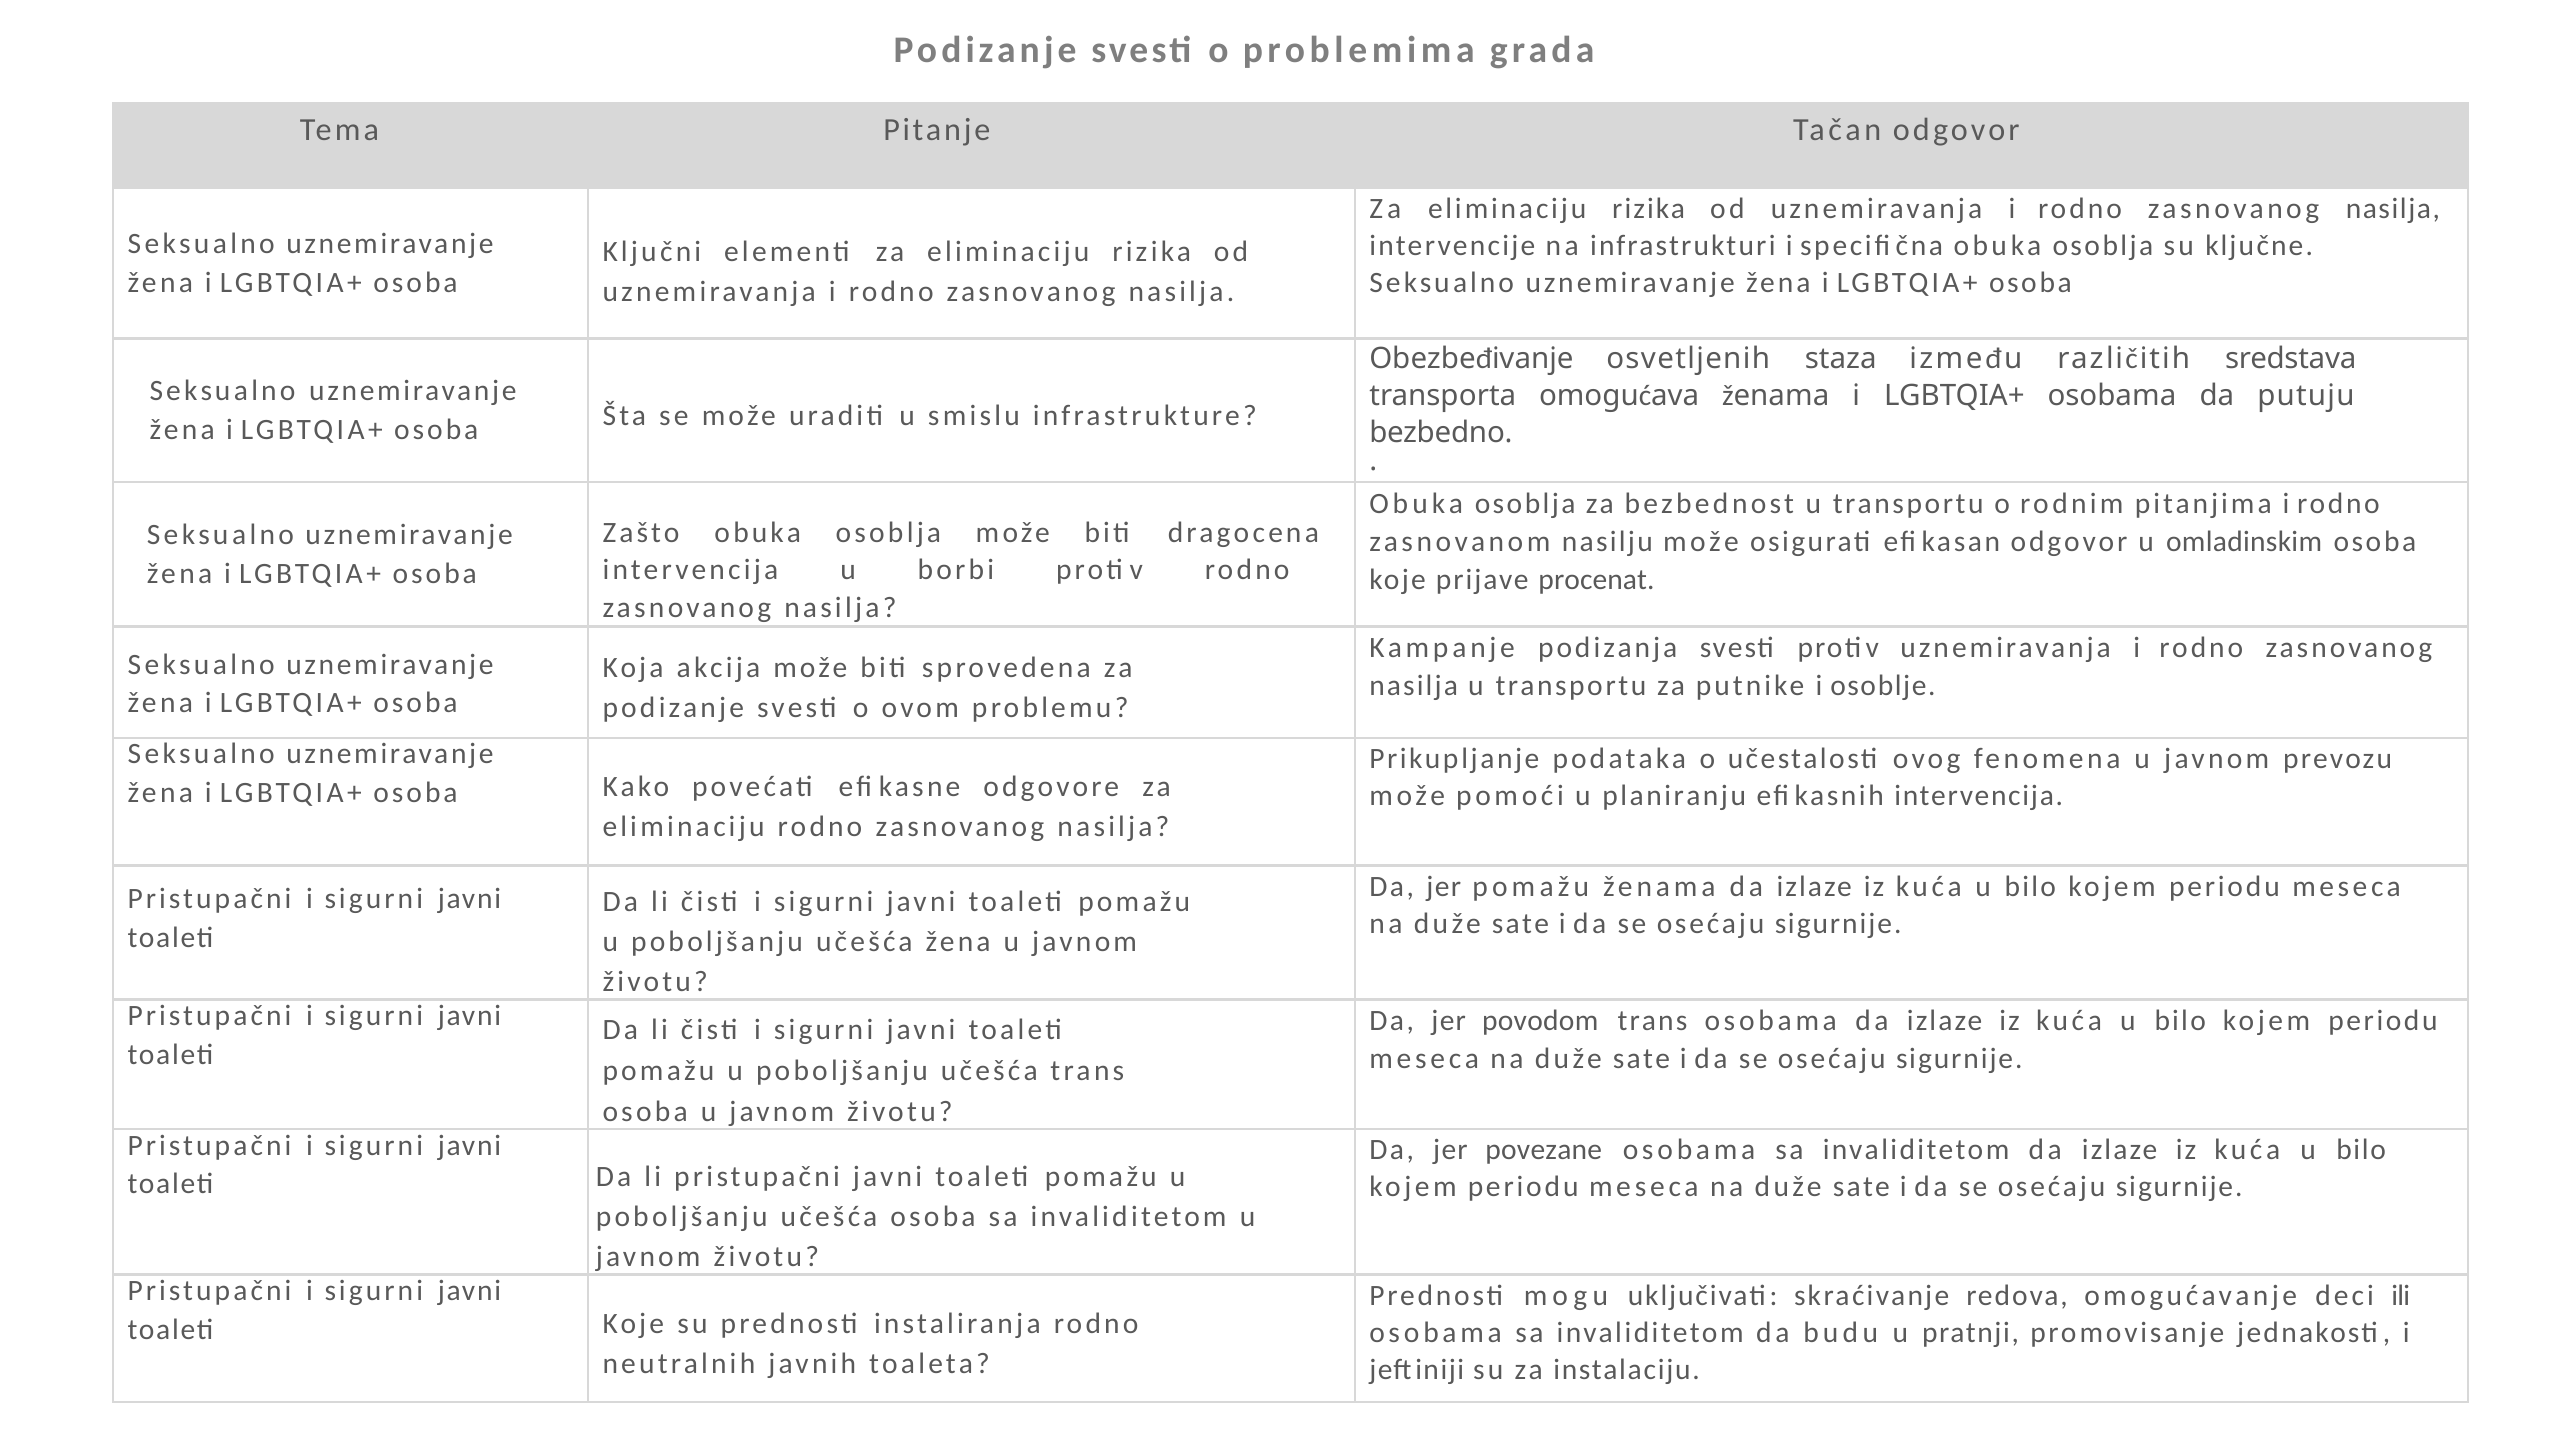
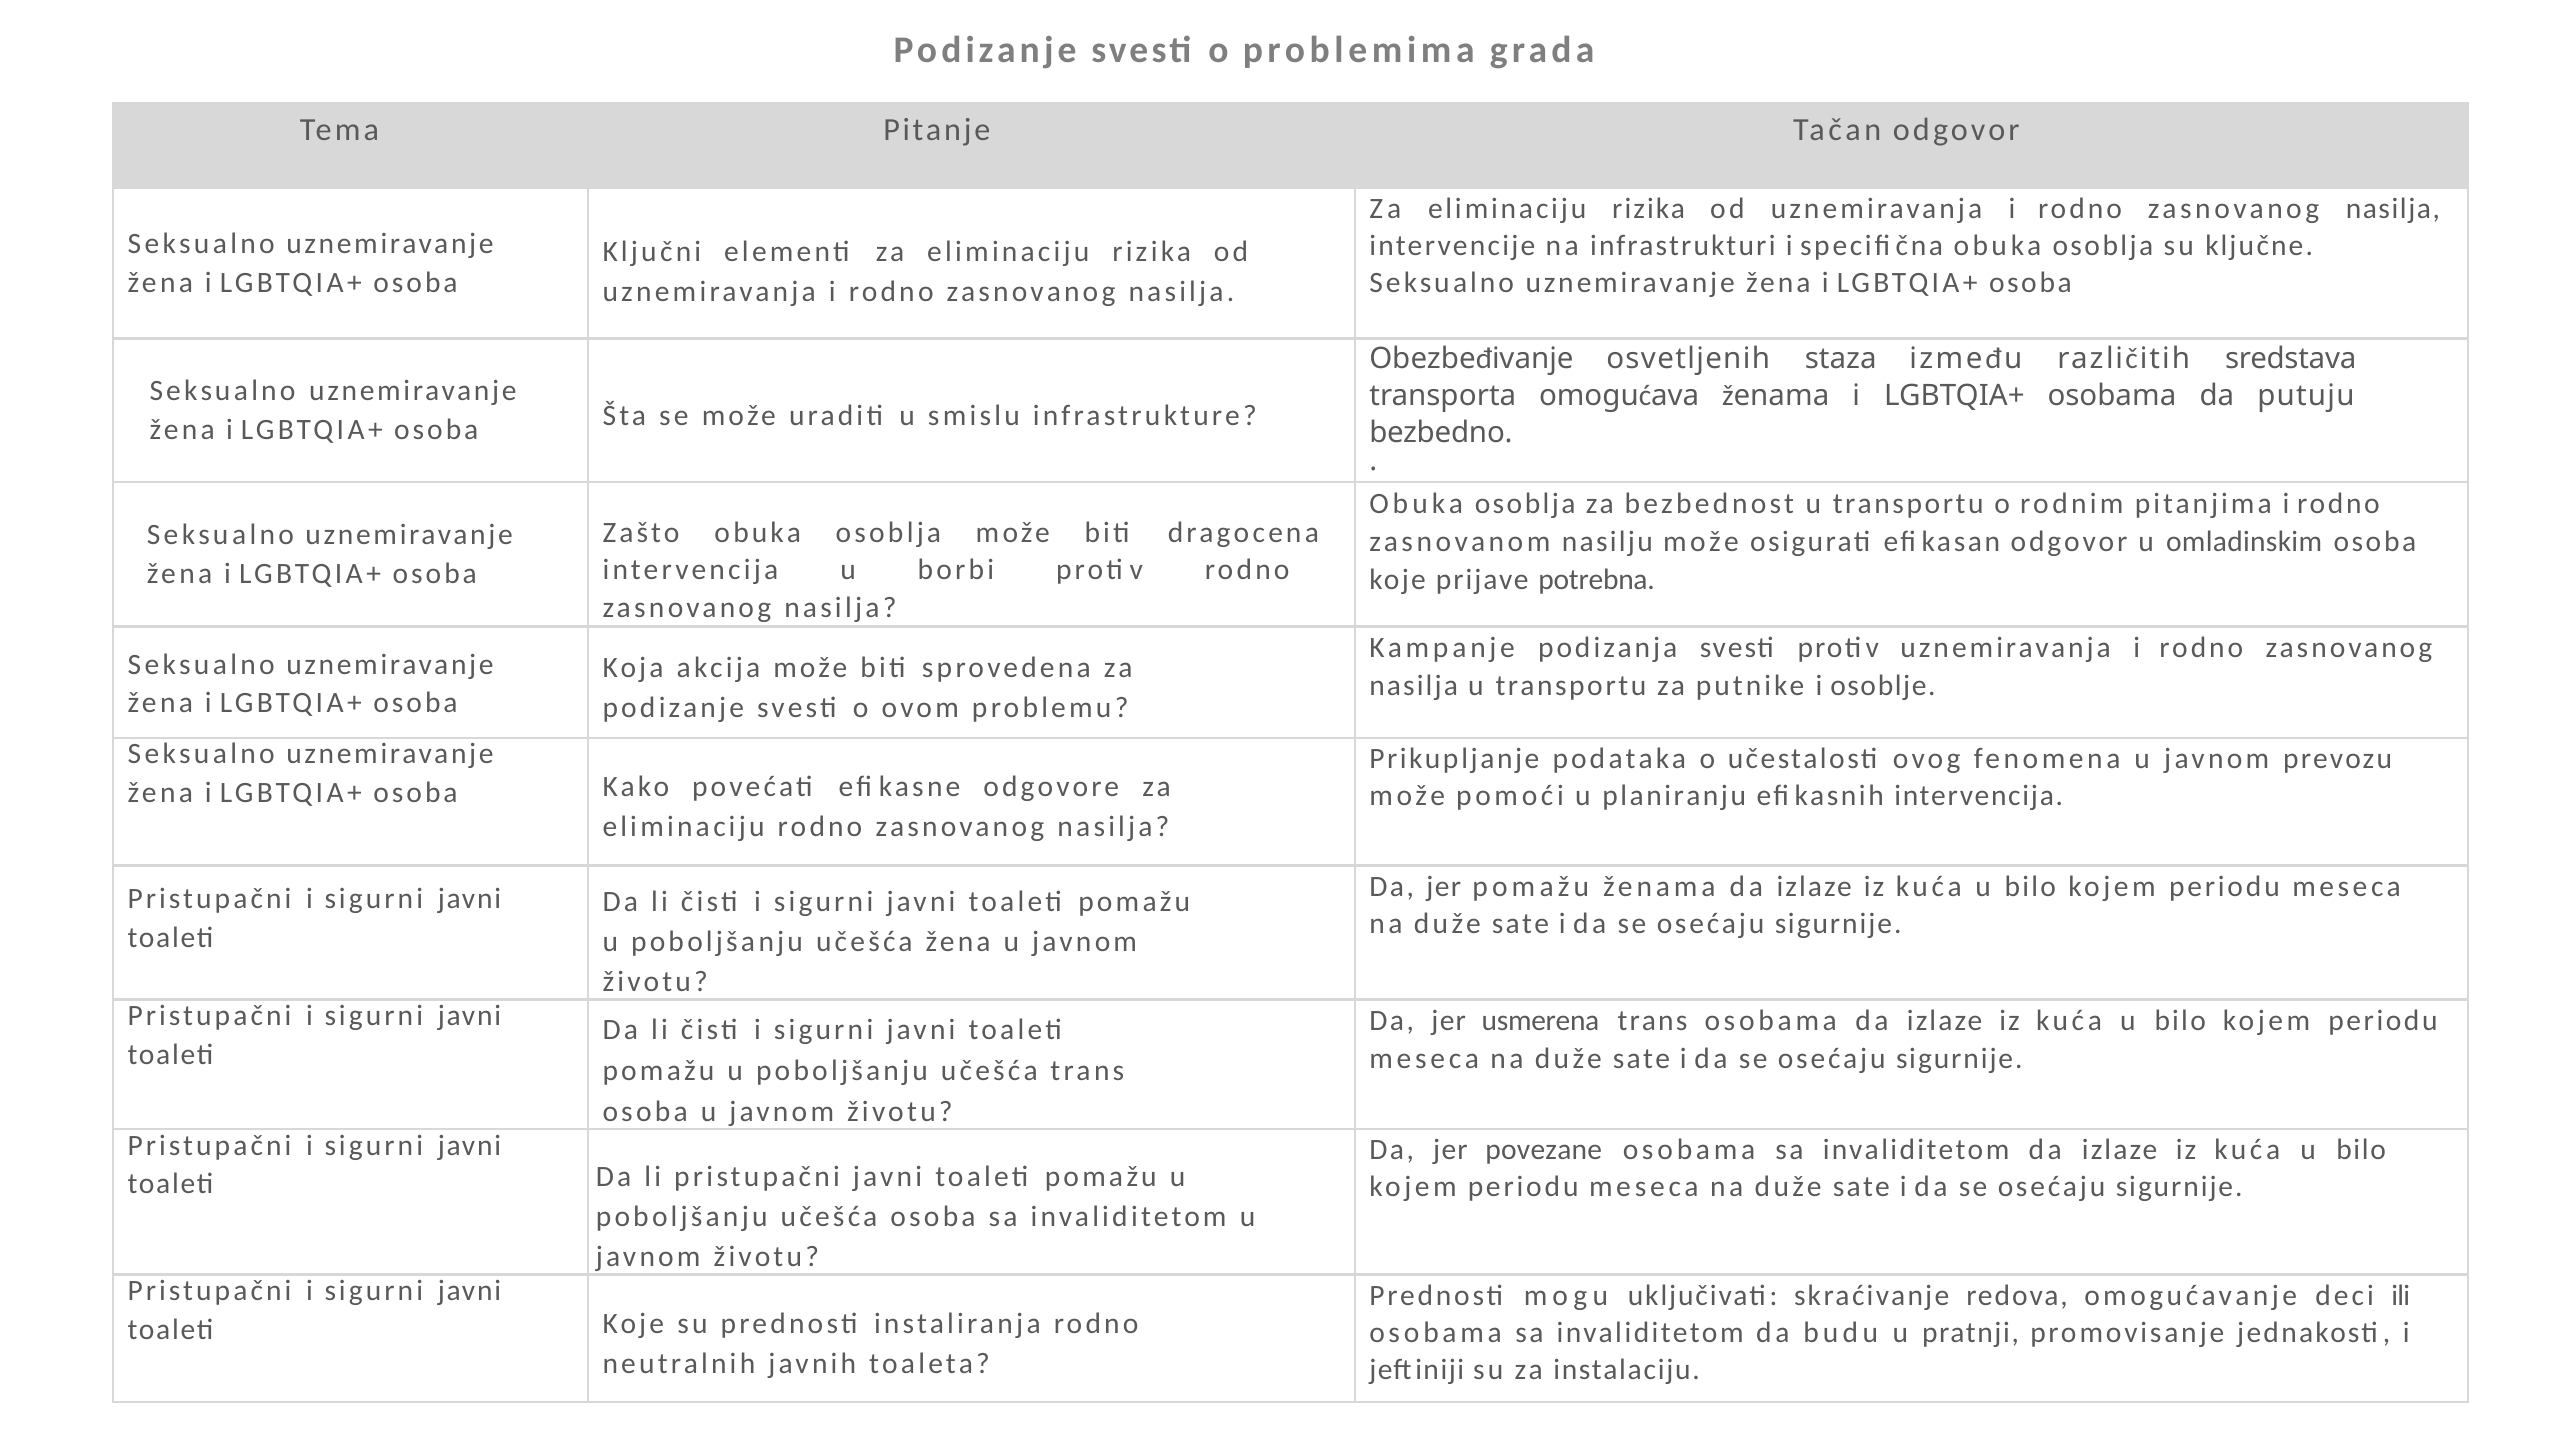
procenat: procenat -> potrebna (1597, 580)
povodom: povodom -> usmerena (1541, 1020)
